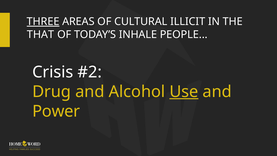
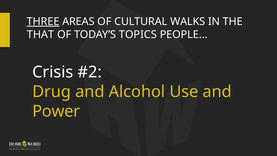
ILLICIT: ILLICIT -> WALKS (188, 22)
INHALE: INHALE -> TOPICS (138, 34)
Use underline: present -> none (184, 92)
